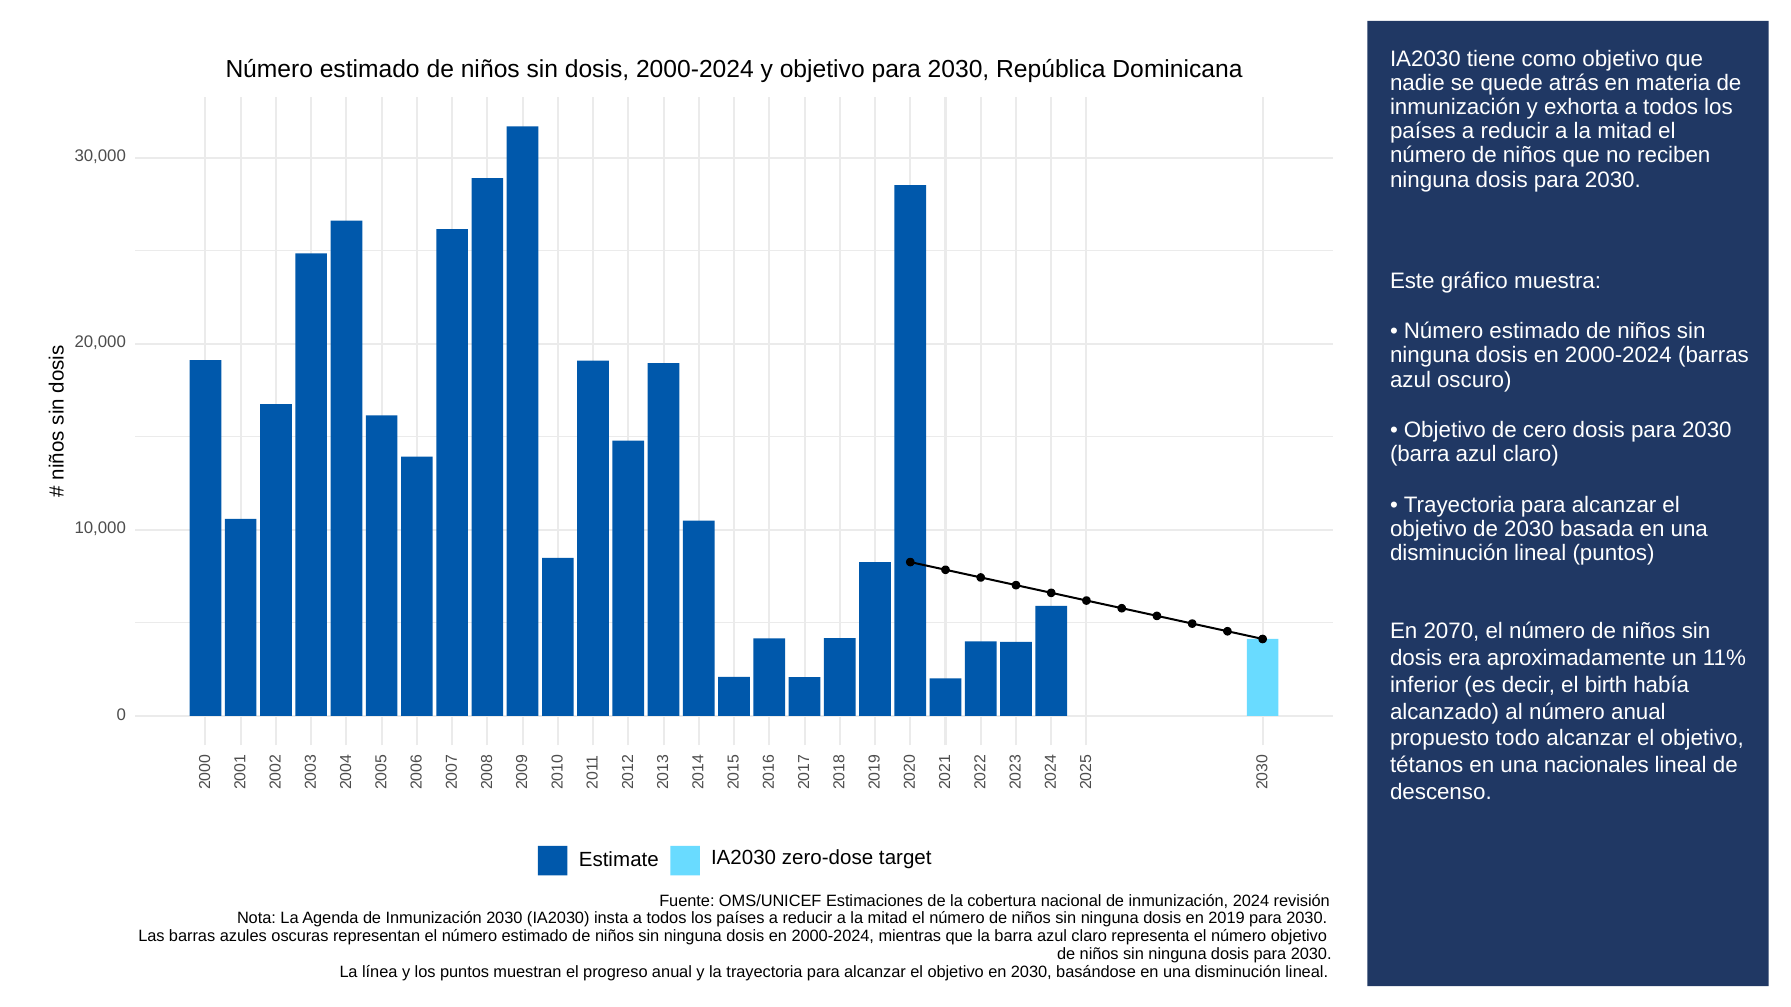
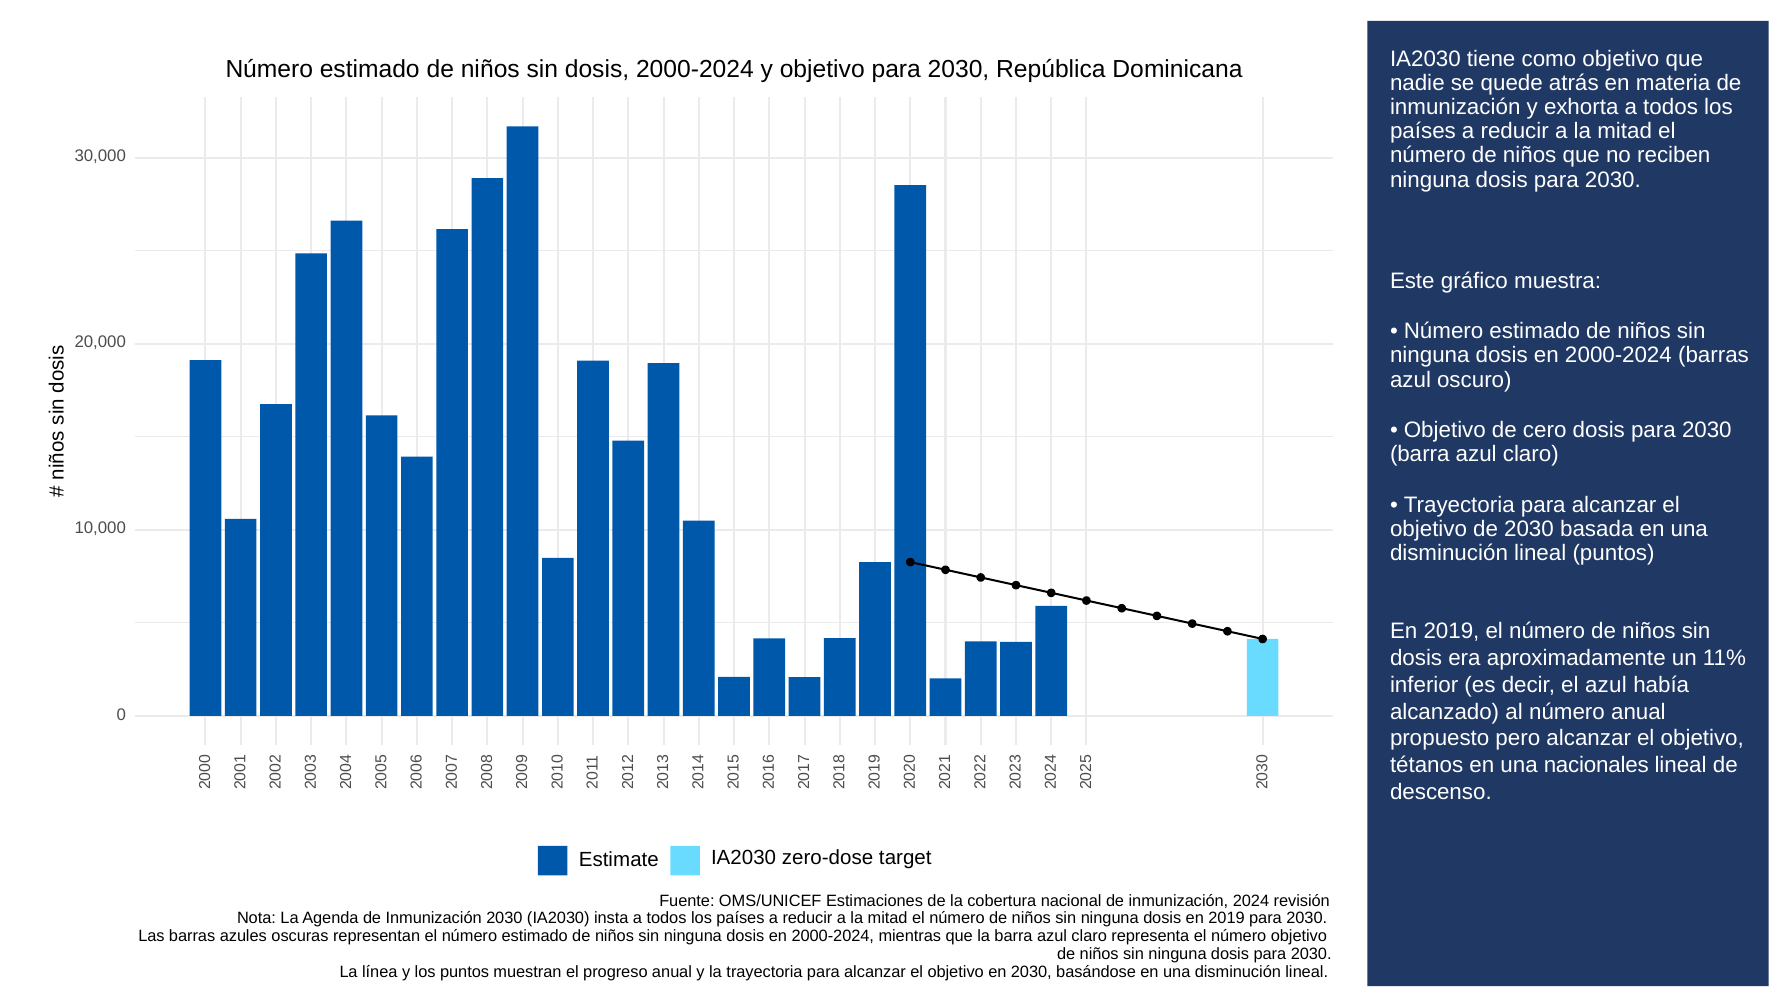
2070: 2070 -> 2019 (1451, 631)
el birth: birth -> azul (1606, 685)
todo: todo -> pero (1518, 739)
